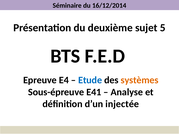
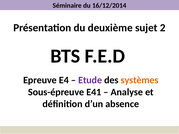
5: 5 -> 2 (163, 28)
Etude colour: blue -> purple (90, 80)
injectée: injectée -> absence (122, 104)
